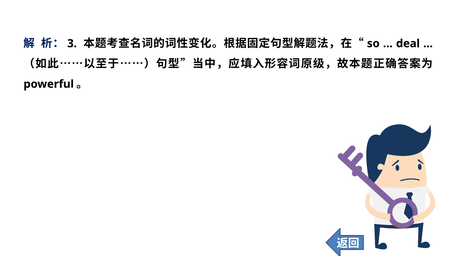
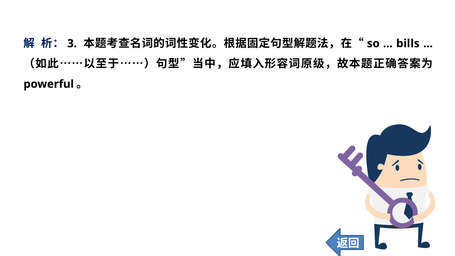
deal: deal -> bills (408, 43)
